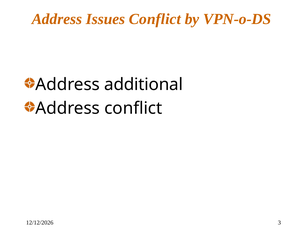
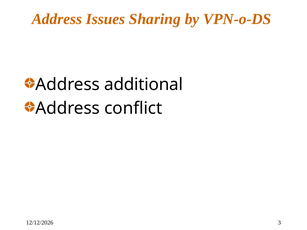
Issues Conflict: Conflict -> Sharing (155, 19)
